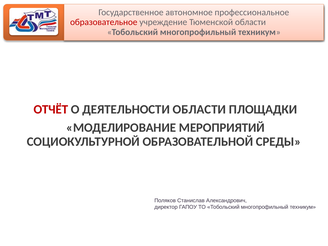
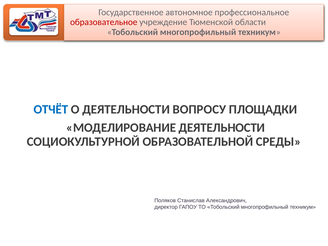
ОТЧЁТ colour: red -> blue (51, 110)
ДЕЯТЕЛЬНОСТИ ОБЛАСТИ: ОБЛАСТИ -> ВОПРОСУ (199, 110)
МОДЕЛИРОВАНИЕ МЕРОПРИЯТИЙ: МЕРОПРИЯТИЙ -> ДЕЯТЕЛЬНОСТИ (222, 128)
